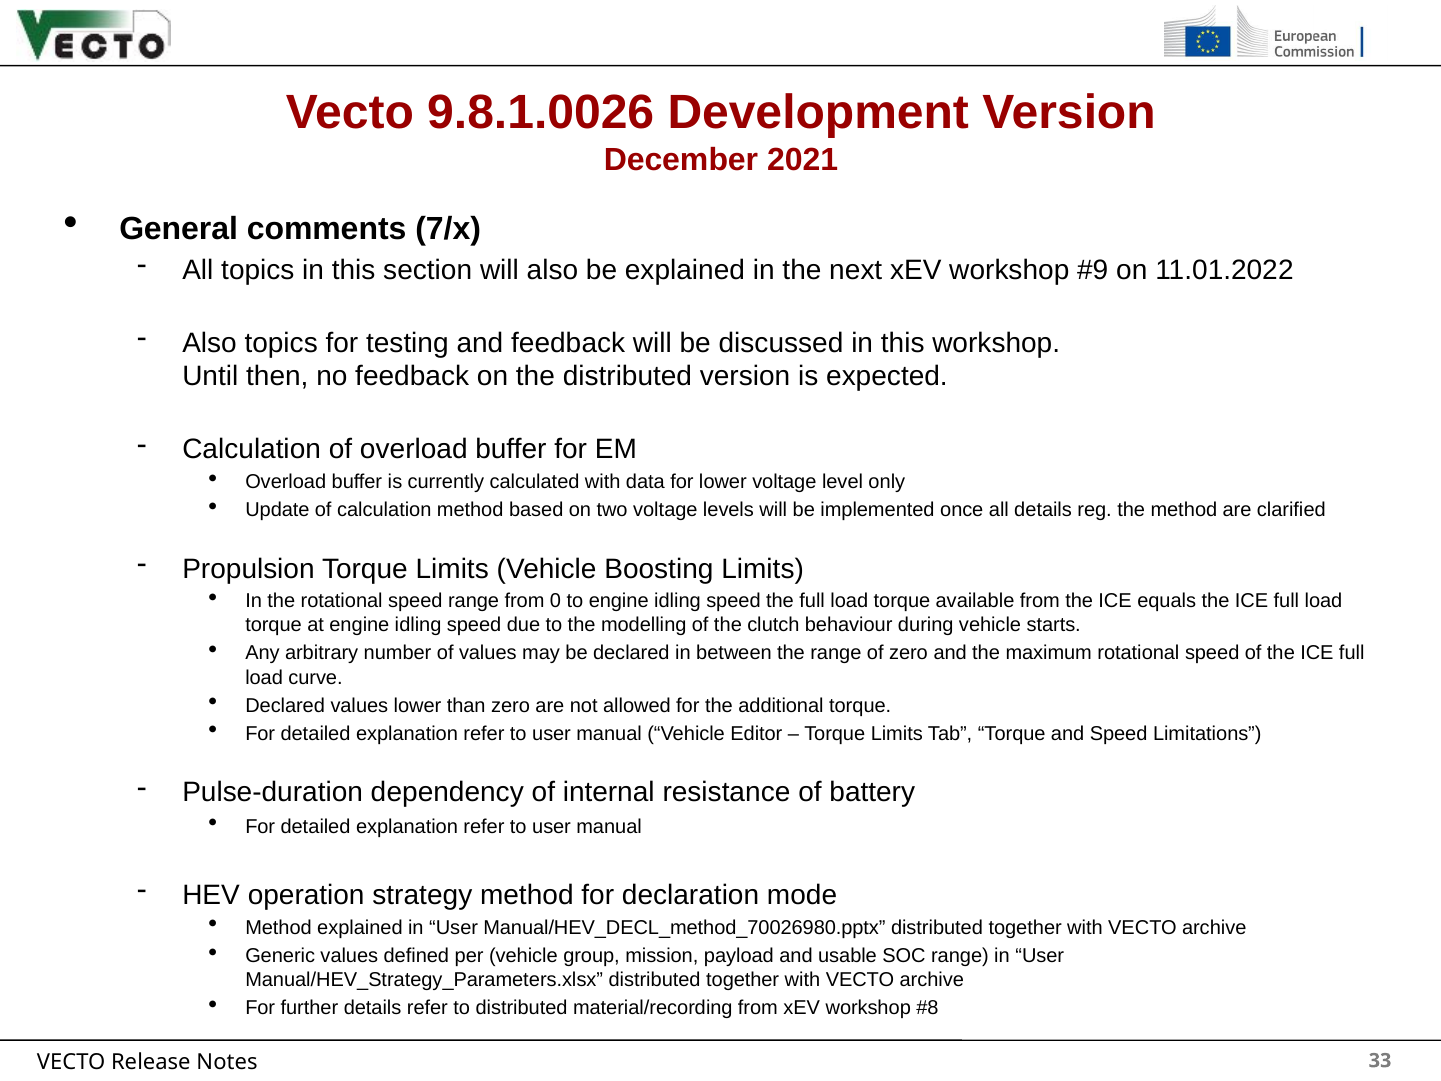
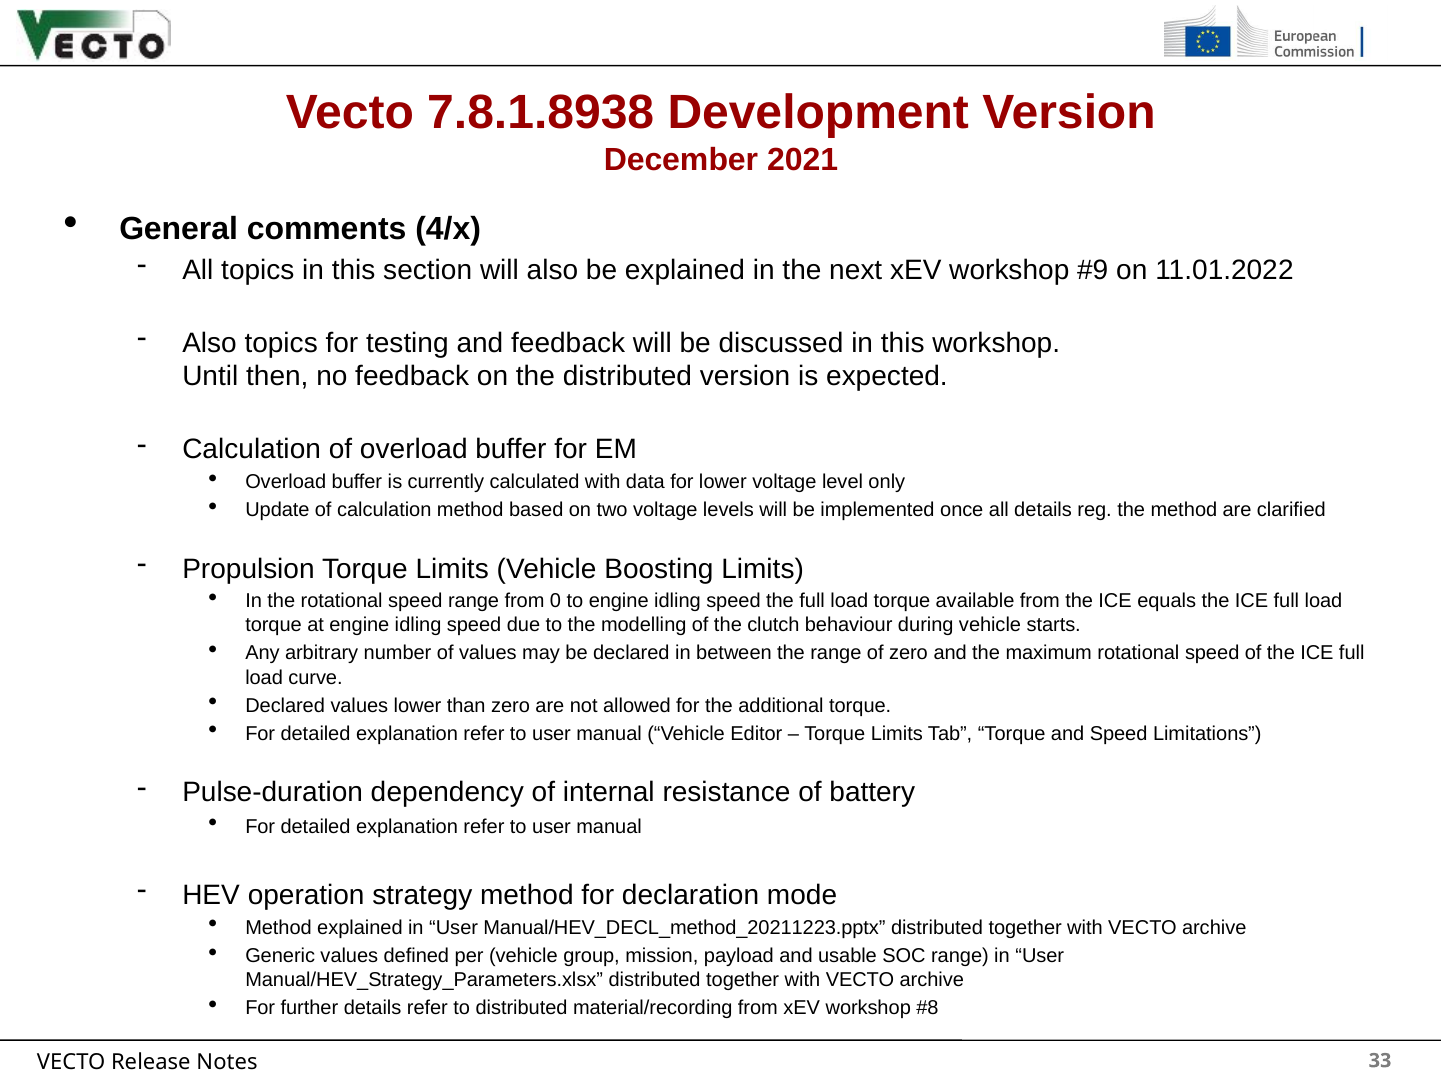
9.8.1.0026: 9.8.1.0026 -> 7.8.1.8938 (541, 113)
7/x: 7/x -> 4/x (448, 228)
Manual/HEV_DECL_method_70026980.pptx: Manual/HEV_DECL_method_70026980.pptx -> Manual/HEV_DECL_method_20211223.pptx (684, 927)
